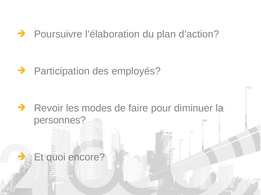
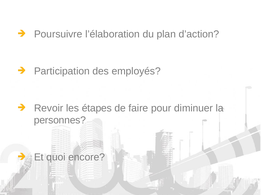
modes: modes -> étapes (97, 108)
